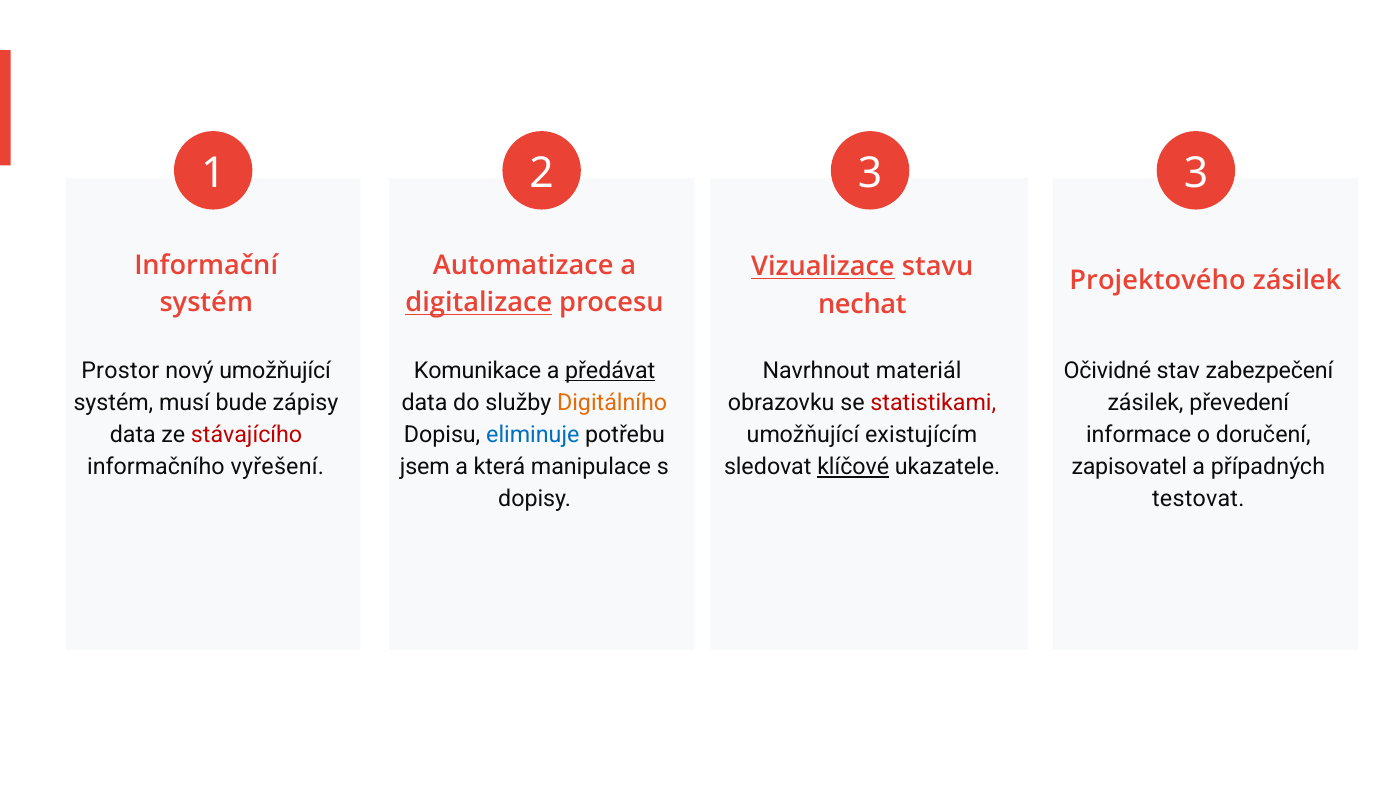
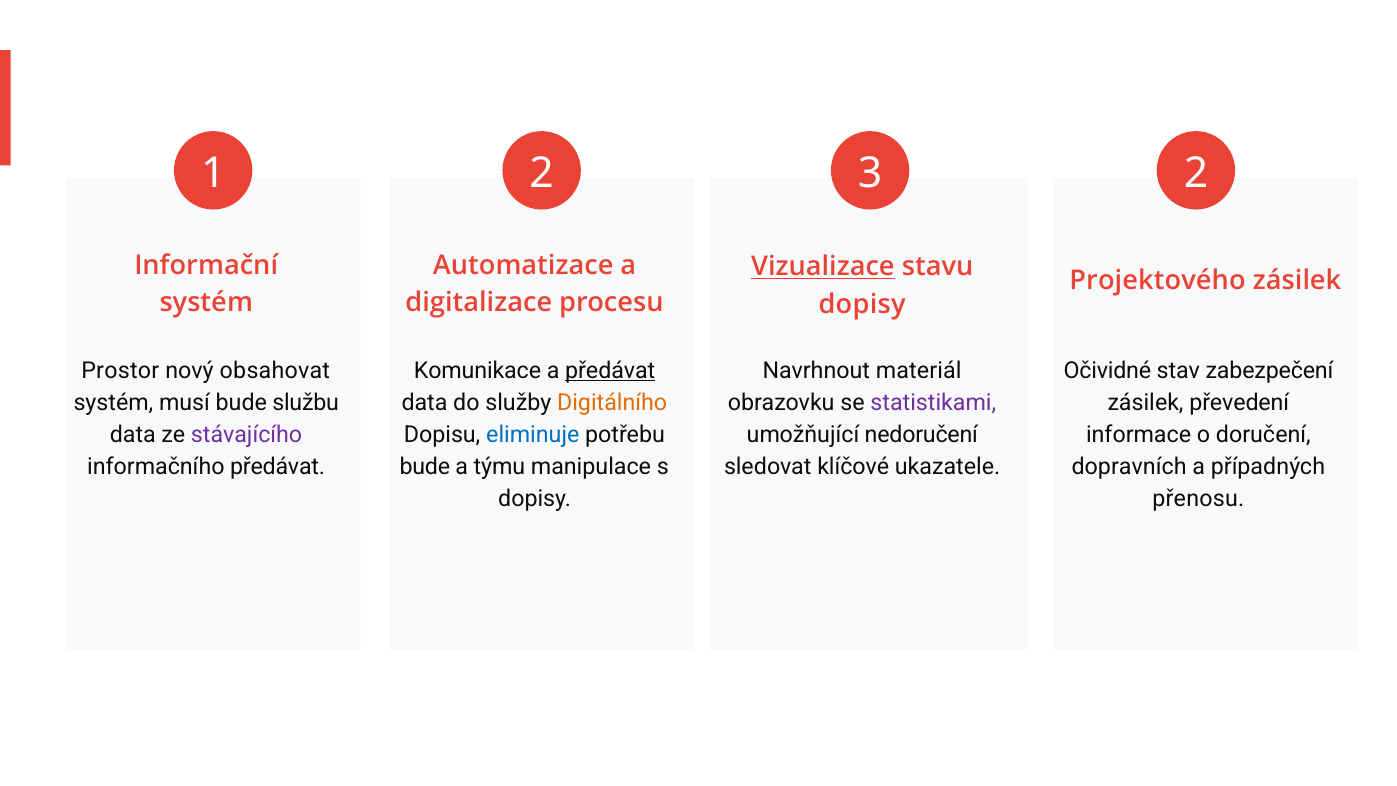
3 3: 3 -> 2 (1196, 173)
digitalizace underline: present -> none (479, 303)
nechat: nechat -> dopisy (862, 304)
nový umožňující: umožňující -> obsahovat (275, 370)
zápisy: zápisy -> službu (306, 403)
statistikami colour: red -> purple (933, 403)
stávajícího colour: red -> purple (247, 435)
existujícím: existujícím -> nedoručení (921, 435)
informačního vyřešení: vyřešení -> předávat (278, 467)
jsem: jsem -> bude (425, 467)
která: která -> týmu (499, 467)
klíčové underline: present -> none (853, 467)
zapisovatel: zapisovatel -> dopravních (1129, 467)
testovat: testovat -> přenosu (1198, 499)
